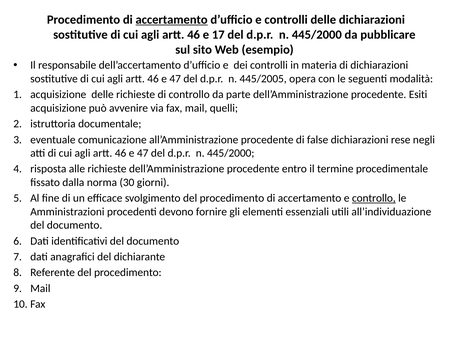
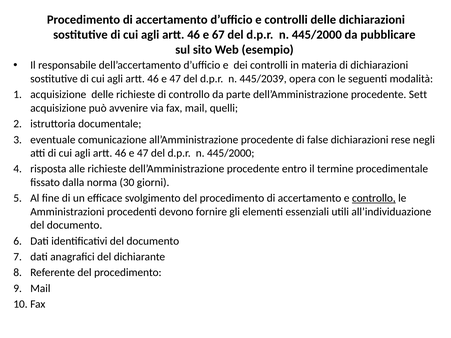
accertamento underline: present -> none (172, 20)
17: 17 -> 67 (218, 35)
445/2005: 445/2005 -> 445/2039 (263, 79)
Esiti: Esiti -> Sett (418, 95)
